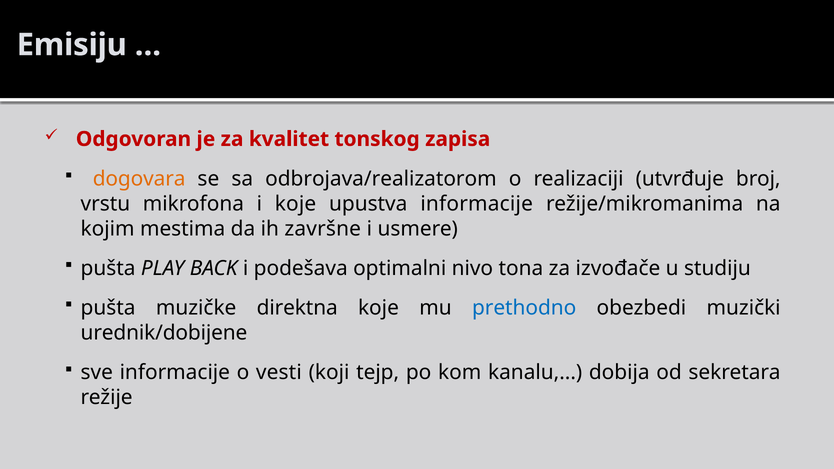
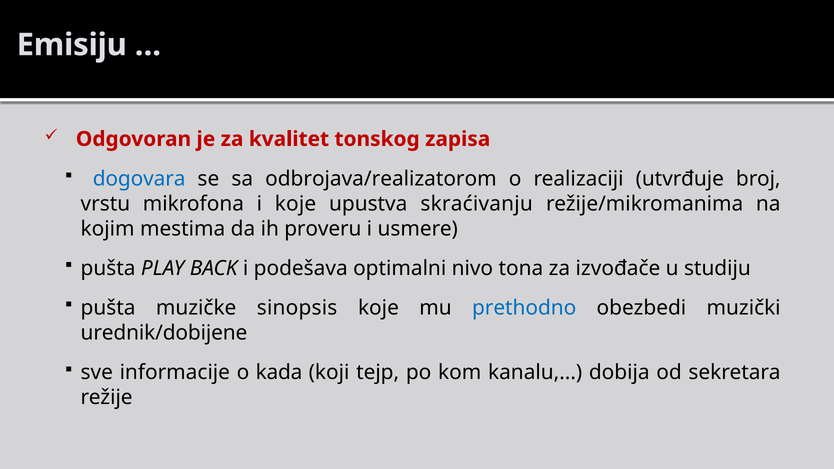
dogovara colour: orange -> blue (139, 179)
upustva informacije: informacije -> skraćivanju (477, 204)
završne: završne -> proveru (323, 229)
direktna: direktna -> sinopsis (297, 308)
vesti: vesti -> kada (279, 373)
